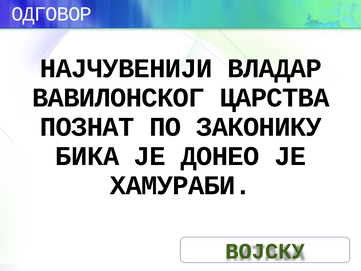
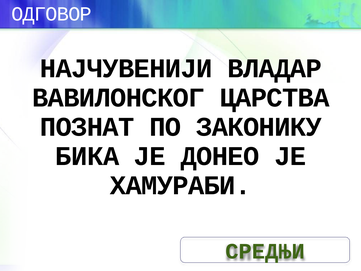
ВОЈСКУ: ВОЈСКУ -> СРЕДЊИ (265, 251)
